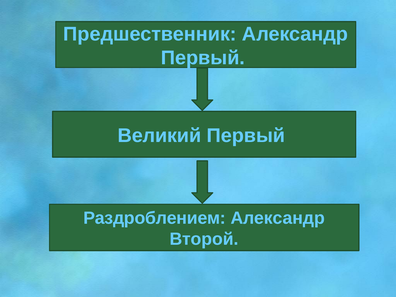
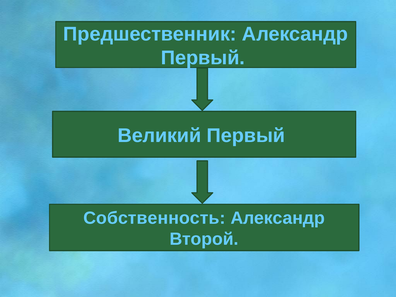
Раздроблением: Раздроблением -> Собственность (154, 218)
